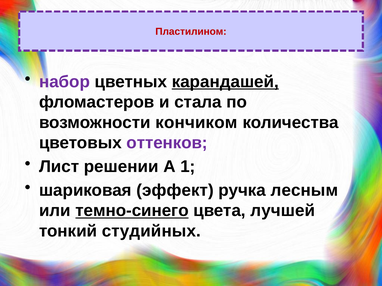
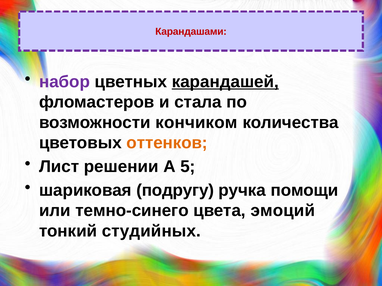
Пластилином: Пластилином -> Карандашами (191, 32)
оттенков colour: purple -> orange (167, 143)
1: 1 -> 5 (188, 167)
эффект: эффект -> подругу (175, 191)
лесным: лесным -> помощи (304, 191)
темно-синего underline: present -> none (132, 211)
лучшей: лучшей -> эмоций (283, 211)
